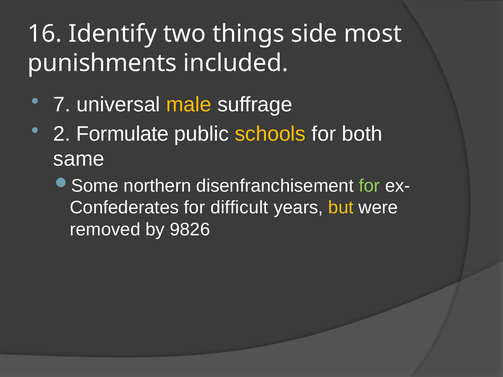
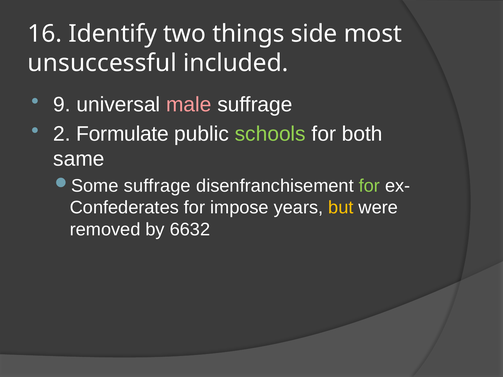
punishments: punishments -> unsuccessful (102, 63)
7: 7 -> 9 (62, 105)
male colour: yellow -> pink (189, 105)
schools colour: yellow -> light green (270, 134)
northern: northern -> suffrage (157, 186)
difficult: difficult -> impose (239, 208)
9826: 9826 -> 6632 (190, 230)
